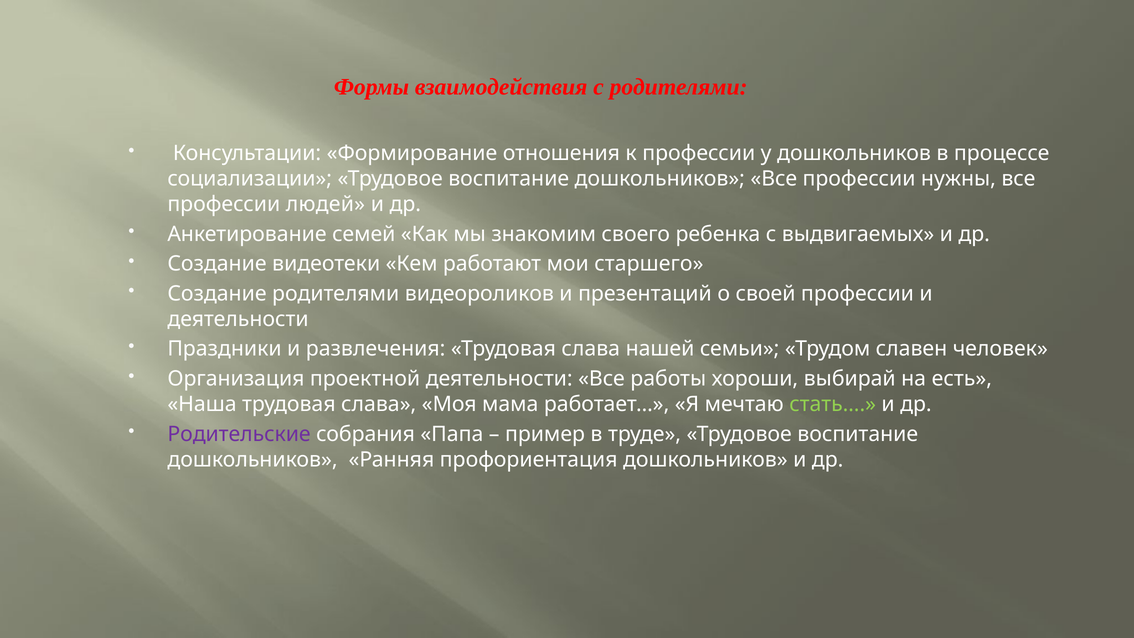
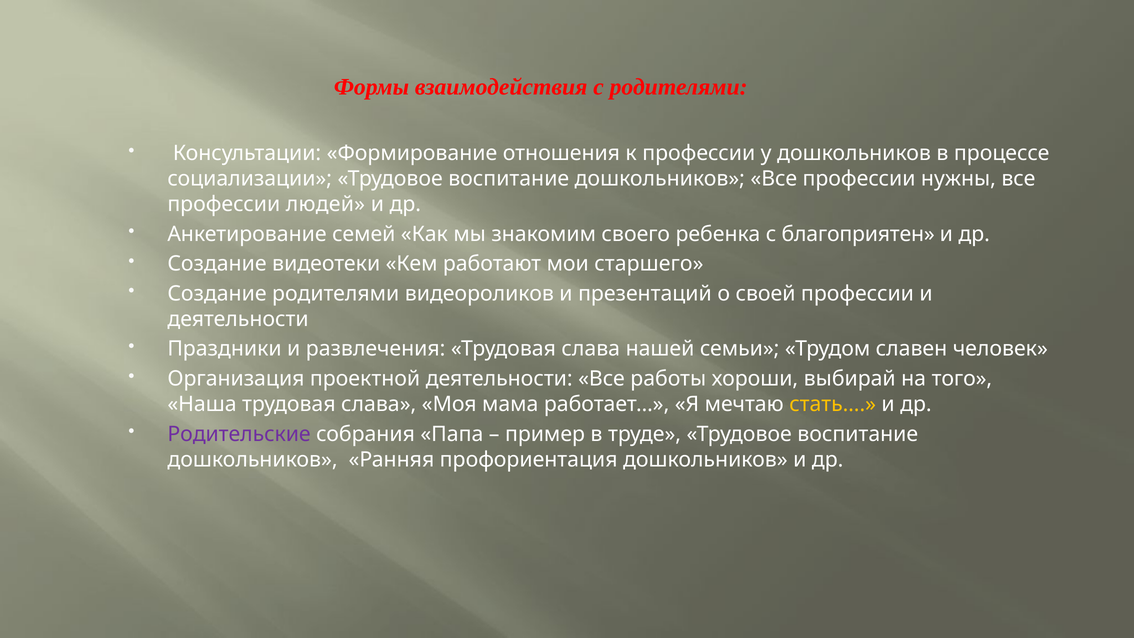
выдвигаемых: выдвигаемых -> благоприятен (858, 234)
есть: есть -> того (962, 379)
стать… colour: light green -> yellow (833, 404)
